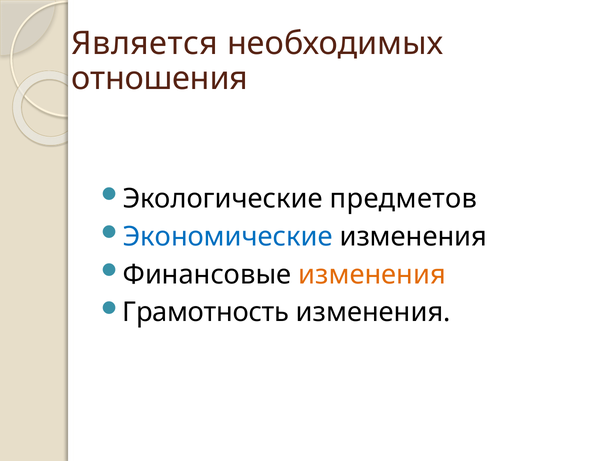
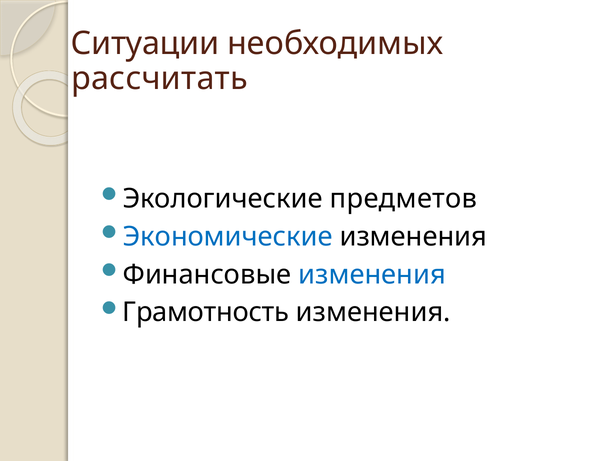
Является: Является -> Ситуации (145, 43)
отношения: отношения -> рассчитать (159, 78)
изменения colour: orange -> blue (372, 274)
